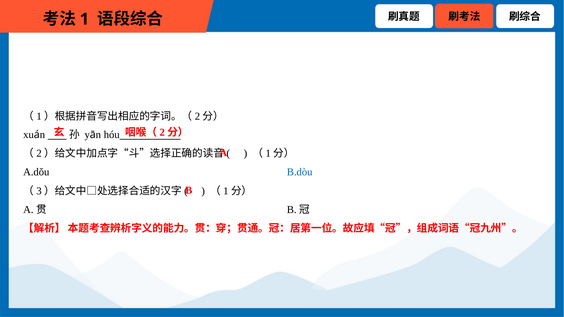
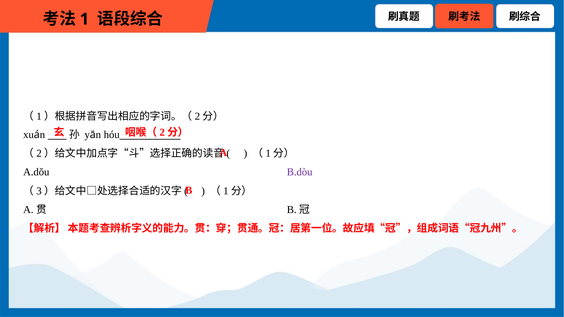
B.dòu colour: blue -> purple (300, 172)
